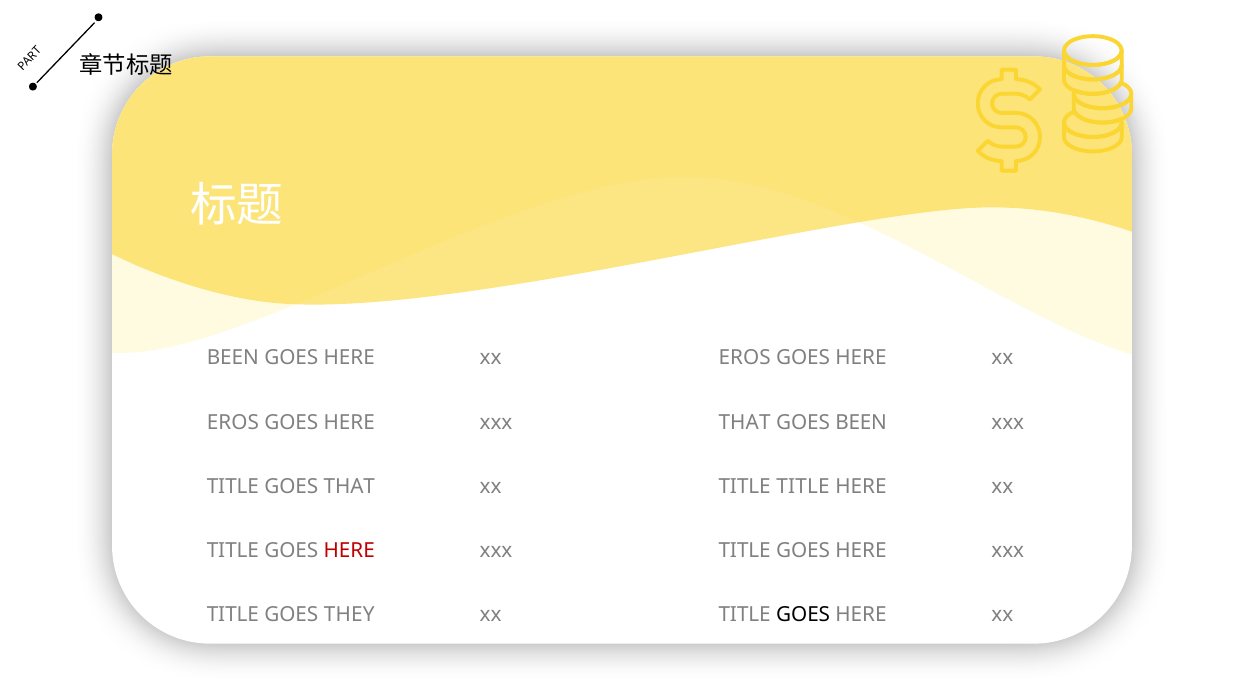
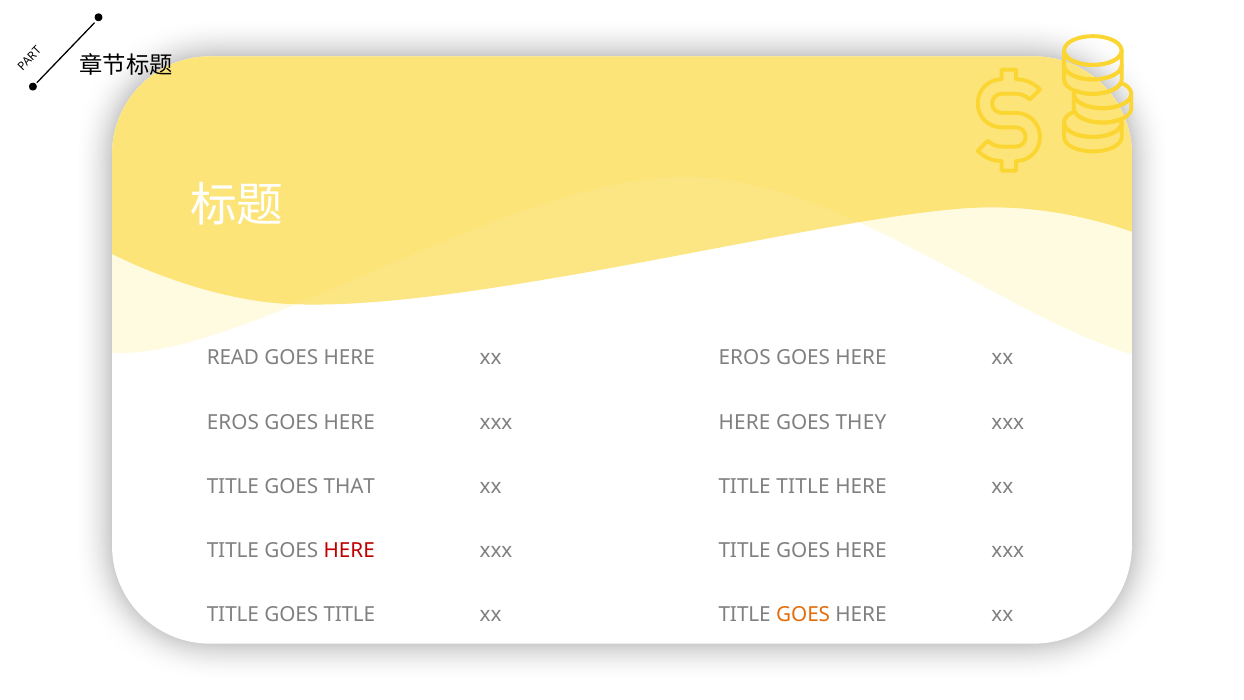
BEEN: BEEN -> READ (233, 358)
THAT: THAT -> HERE (745, 422)
GOES BEEN: BEEN -> THEY (861, 422)
GOES THEY: THEY -> TITLE (349, 614)
GOES colour: black -> orange (803, 614)
